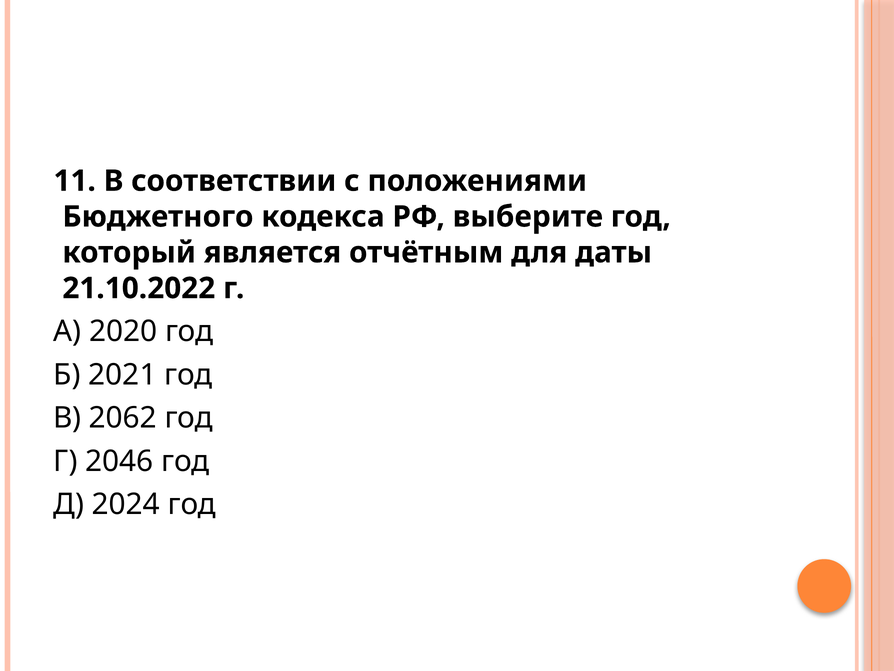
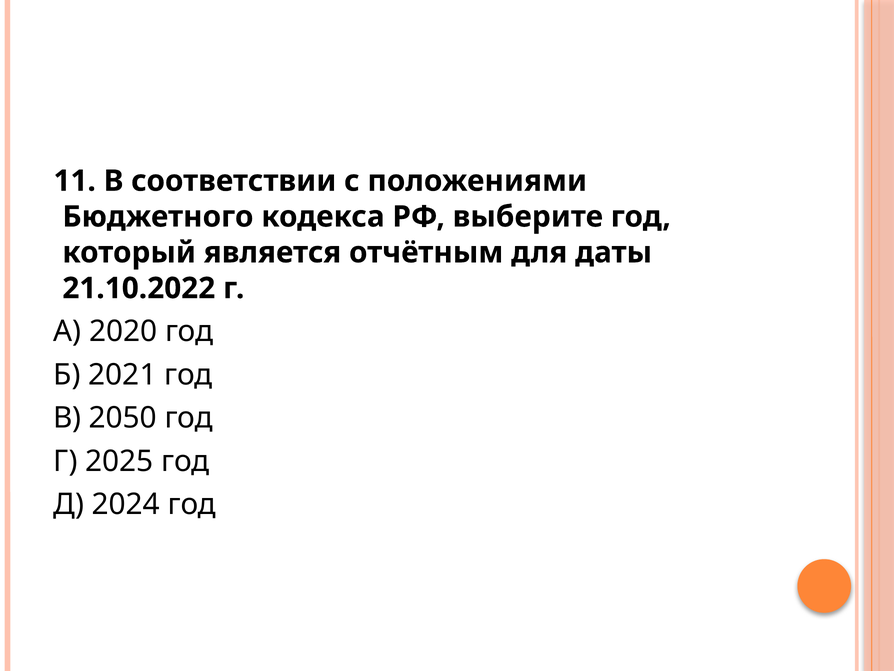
2062: 2062 -> 2050 (123, 418)
2046: 2046 -> 2025 (119, 461)
